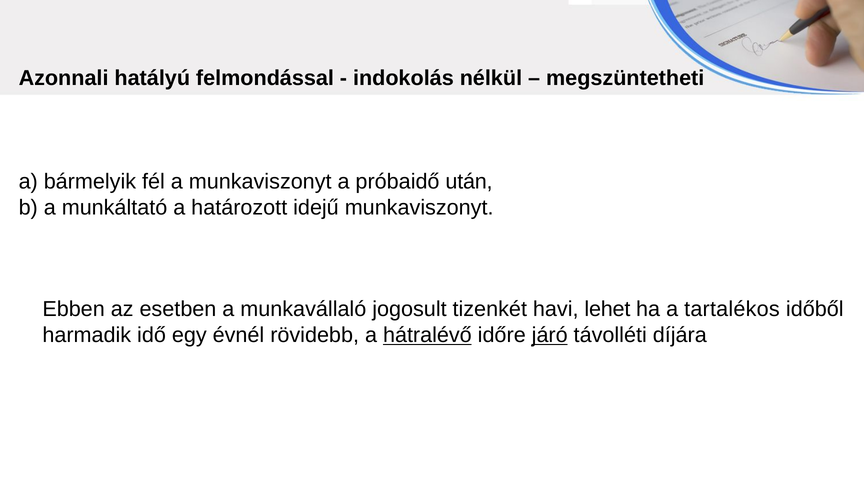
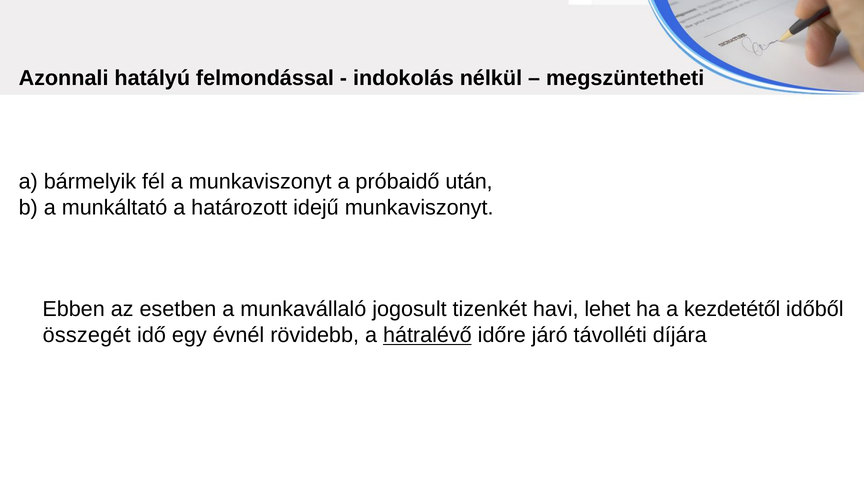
tartalékos: tartalékos -> kezdetétől (732, 309)
harmadik: harmadik -> összegét (87, 335)
járó underline: present -> none (550, 335)
